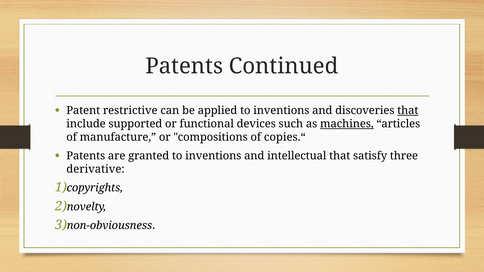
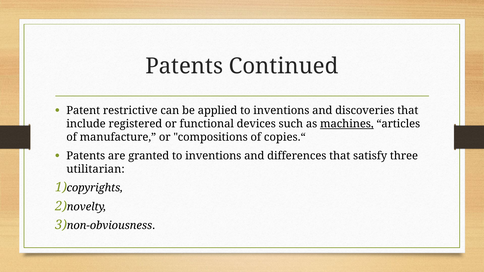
that underline: present -> none (408, 111)
supported: supported -> registered (135, 124)
intellectual: intellectual -> differences (297, 156)
derivative: derivative -> utilitarian (96, 169)
